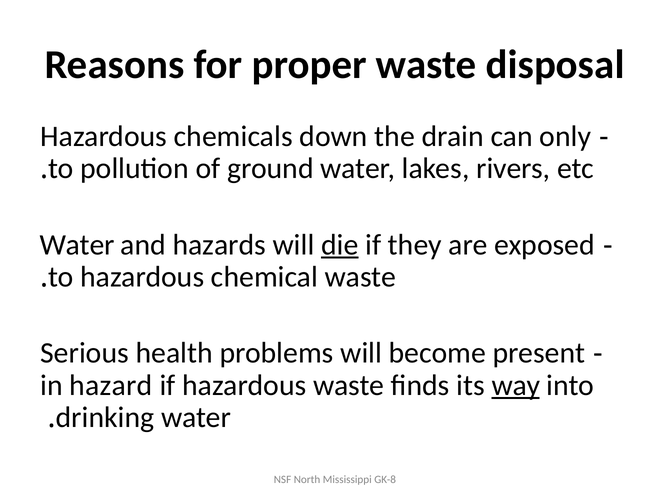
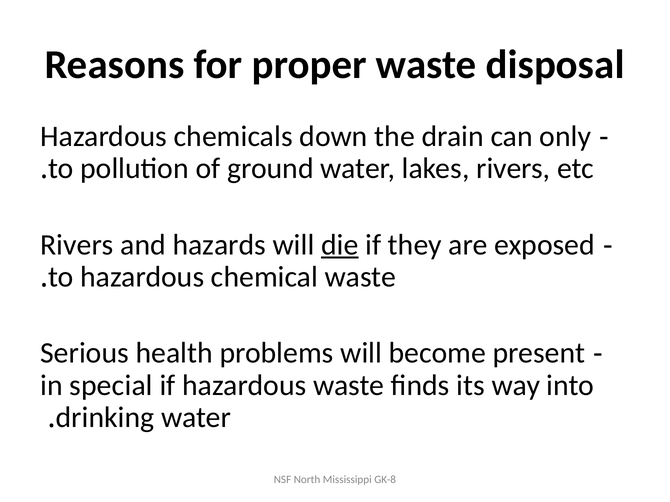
Water: Water -> Rivers (77, 245)
hazard: hazard -> special (111, 386)
way underline: present -> none (516, 386)
